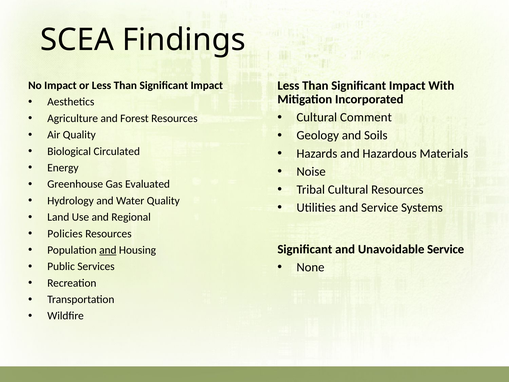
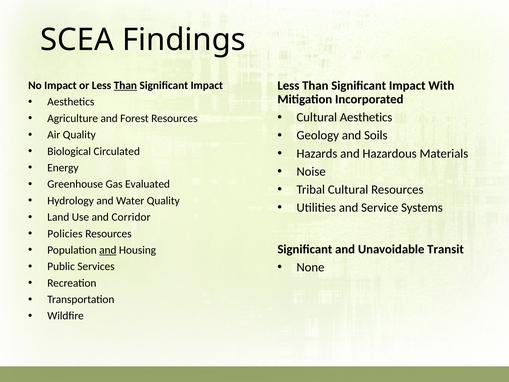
Than underline: none -> present (125, 85)
Cultural Comment: Comment -> Aesthetics (366, 117)
Regional: Regional -> Corridor (131, 217)
Unavoidable Service: Service -> Transit (446, 249)
